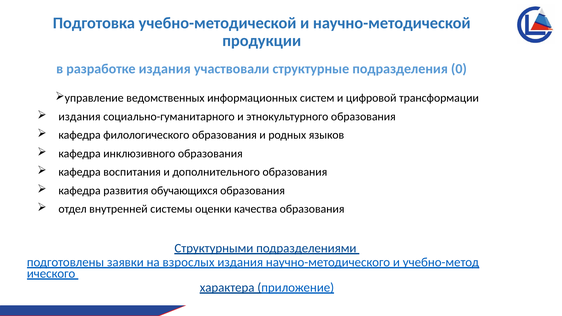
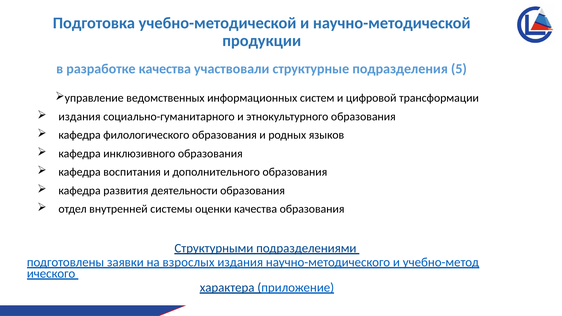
разработке издания: издания -> качества (165, 69)
0: 0 -> 5 (459, 69)
обучающихся: обучающихся -> деятельности (184, 191)
